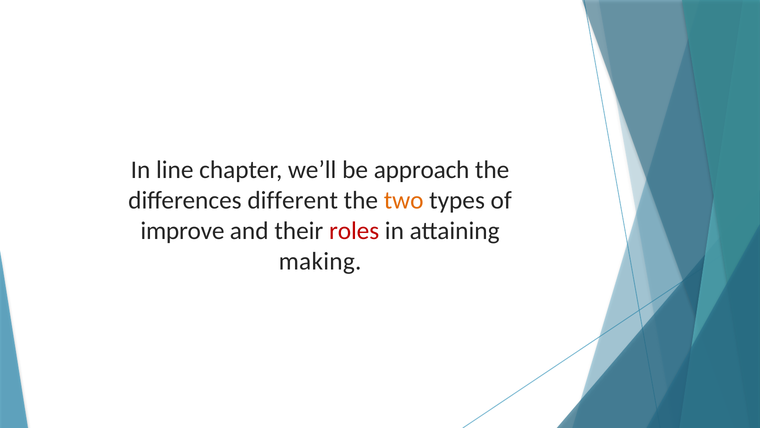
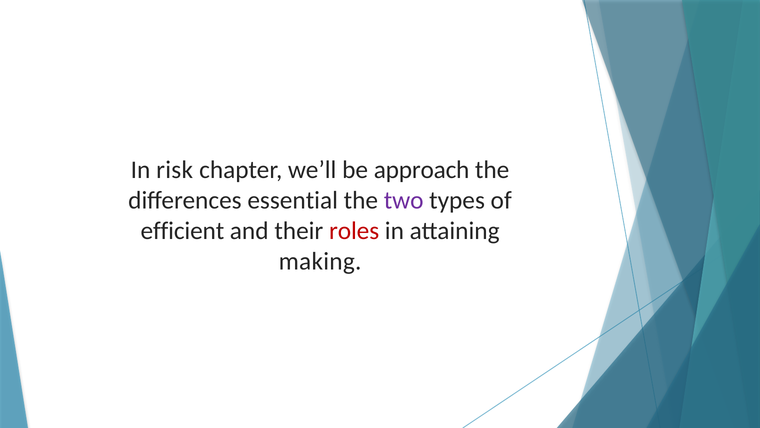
line: line -> risk (175, 170)
different: different -> essential (293, 200)
two colour: orange -> purple (404, 200)
improve: improve -> efficient (182, 231)
